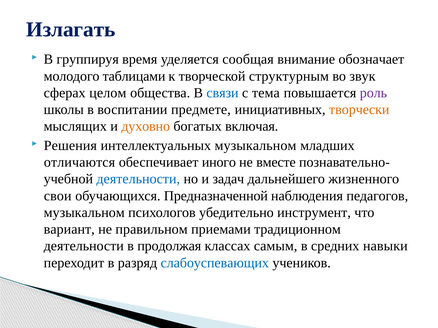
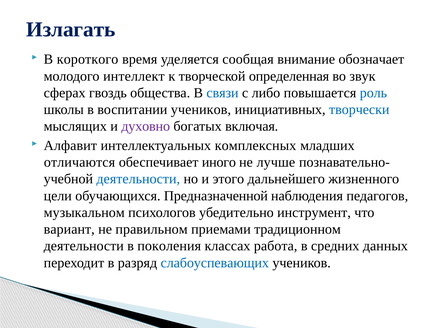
группируя: группируя -> короткого (88, 59)
таблицами: таблицами -> интеллект (134, 76)
структурным: структурным -> определенная (289, 76)
целом: целом -> гвоздь (108, 93)
тема: тема -> либо (266, 93)
роль colour: purple -> blue (373, 93)
воспитании предмете: предмете -> учеников (201, 110)
творчески colour: orange -> blue (359, 110)
духовно colour: orange -> purple (146, 127)
Решения: Решения -> Алфавит (70, 146)
интеллектуальных музыкальном: музыкальном -> комплексных (256, 146)
вместе: вместе -> лучше (276, 163)
задач: задач -> этого (228, 179)
свои: свои -> цели (58, 196)
продолжая: продолжая -> поколения (169, 246)
самым: самым -> работа (276, 246)
навыки: навыки -> данных (385, 246)
